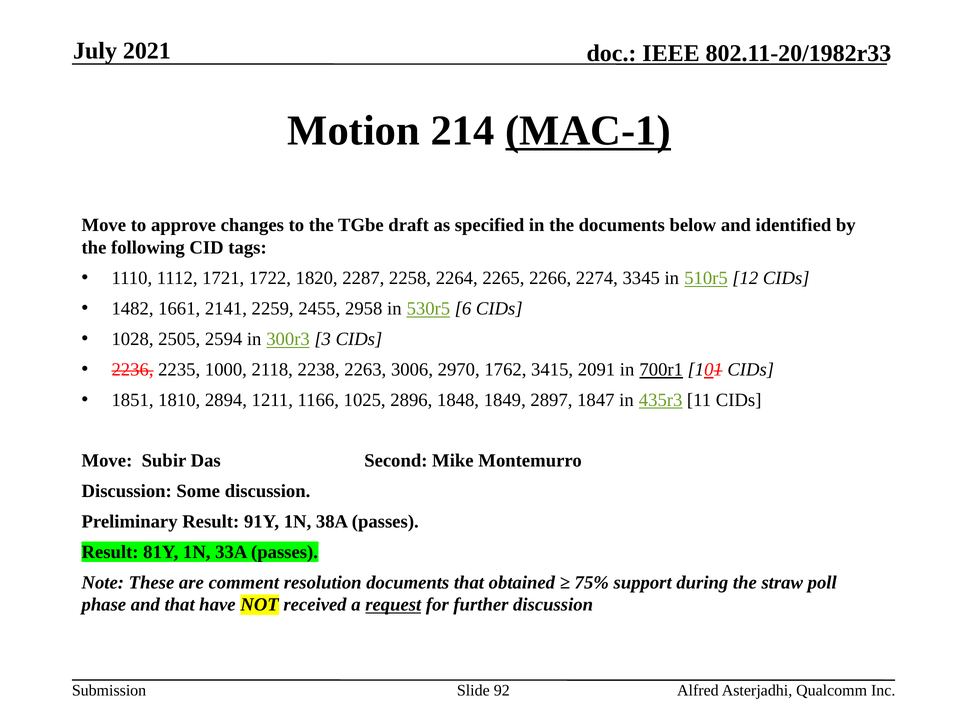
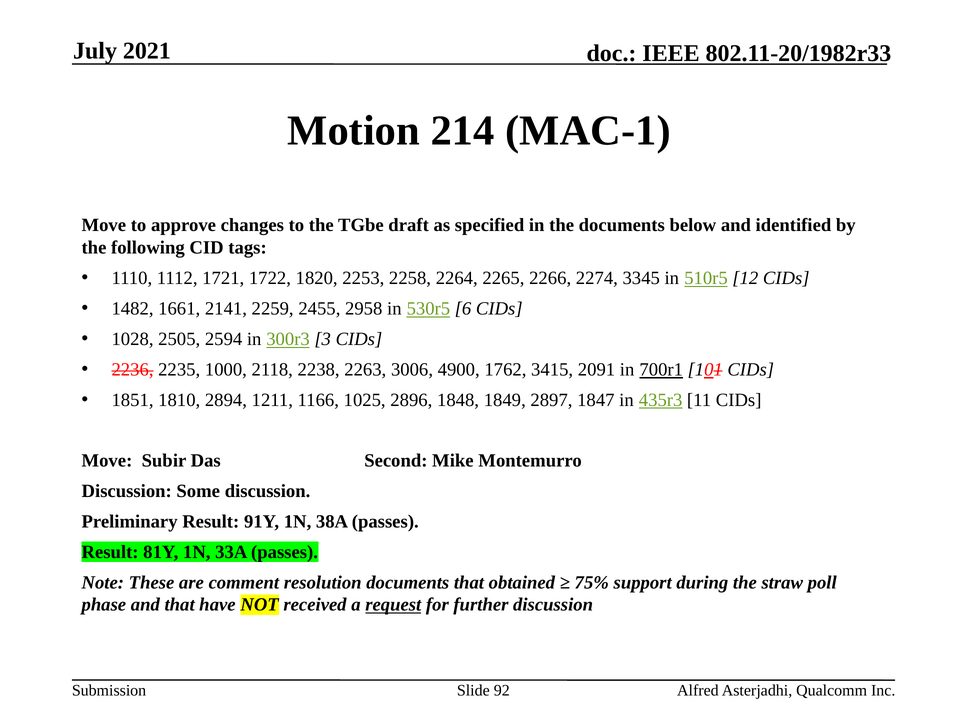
MAC-1 underline: present -> none (588, 131)
2287: 2287 -> 2253 (363, 278)
2970: 2970 -> 4900 (459, 369)
